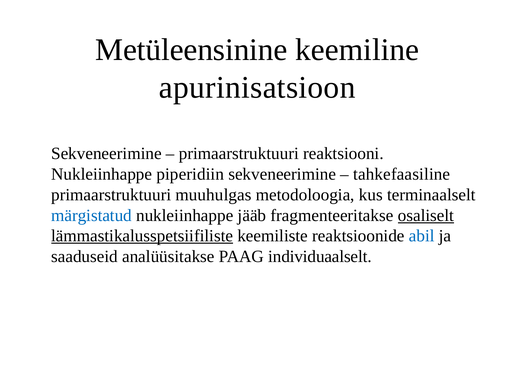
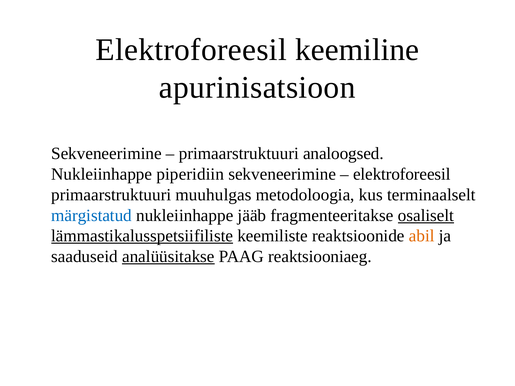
Metüleensinine: Metüleensinine -> Elektroforeesil (191, 50)
reaktsiooni: reaktsiooni -> analoogsed (343, 154)
tahkefaasiline: tahkefaasiline -> elektroforeesil (402, 174)
abil colour: blue -> orange (422, 236)
analüüsitakse underline: none -> present (168, 257)
individuaalselt: individuaalselt -> reaktsiooniaeg (320, 257)
